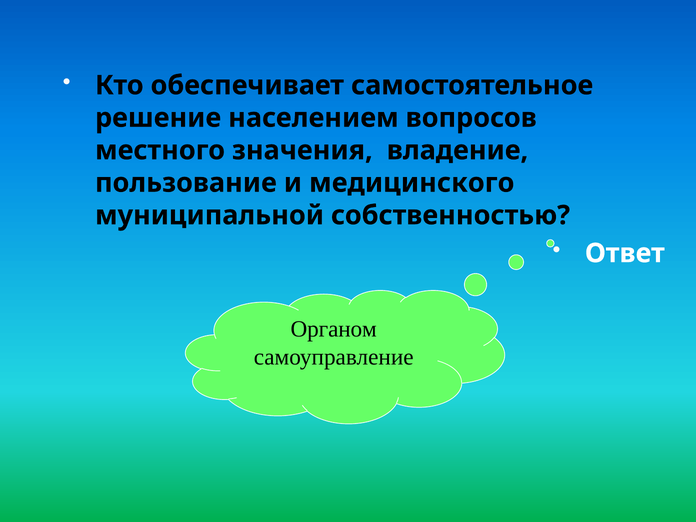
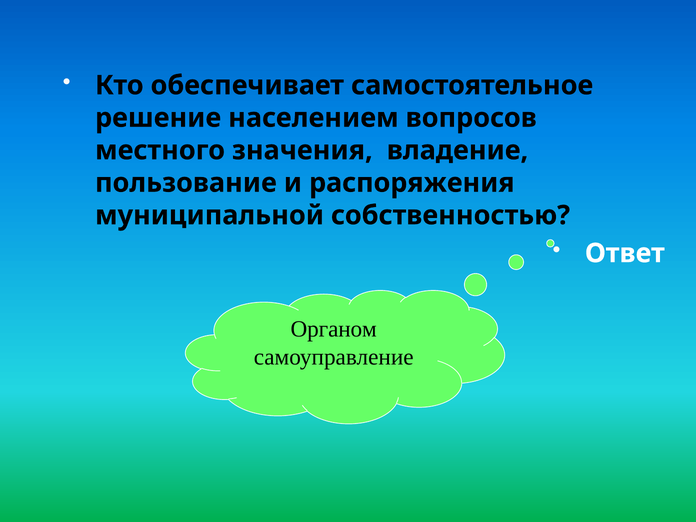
медицинского: медицинского -> распоряжения (412, 183)
